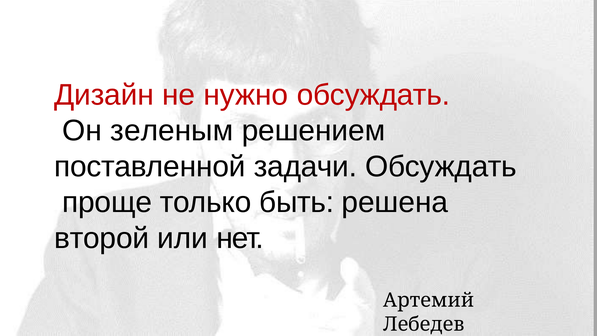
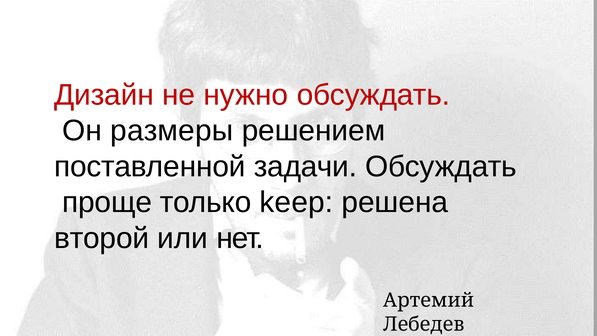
зеленым: зеленым -> размеры (172, 131)
быть: быть -> keep (296, 202)
